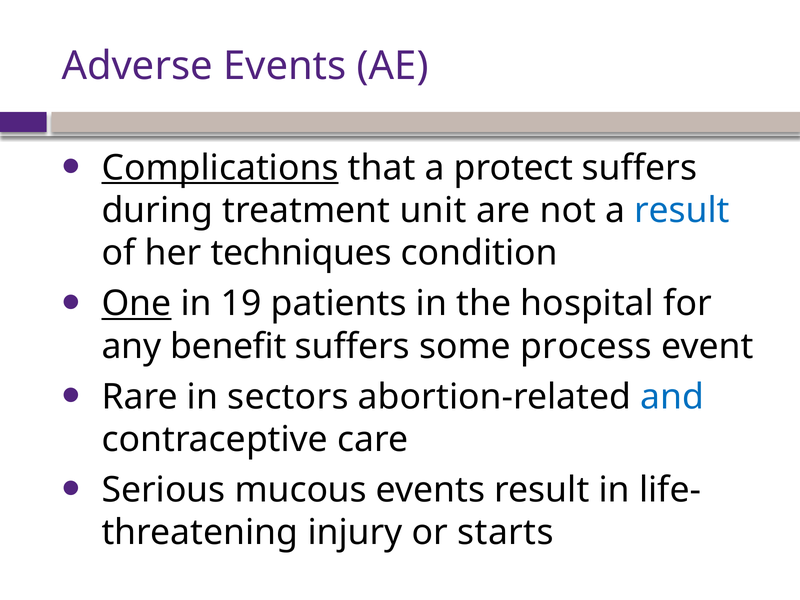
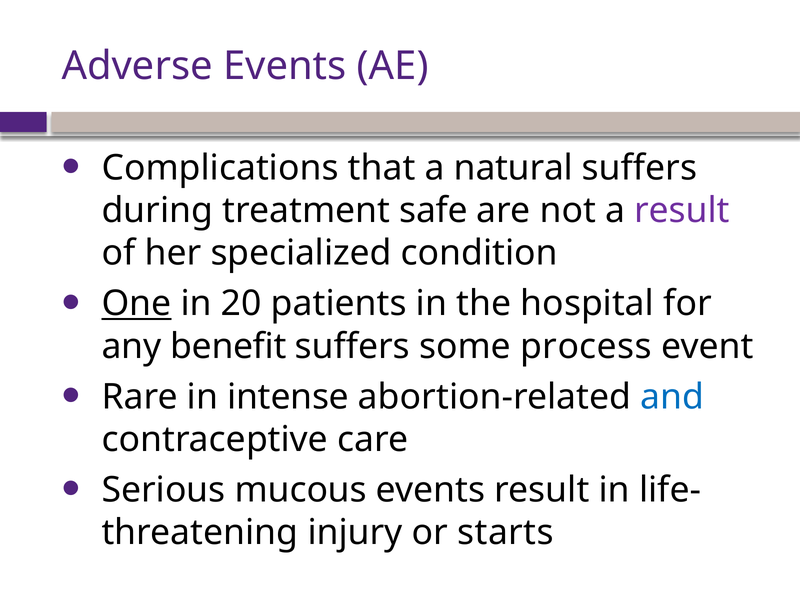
Complications underline: present -> none (220, 168)
protect: protect -> natural (514, 168)
unit: unit -> safe (434, 211)
result colour: blue -> purple (682, 211)
techniques: techniques -> specialized (301, 253)
19: 19 -> 20 (241, 304)
sectors: sectors -> intense (288, 397)
